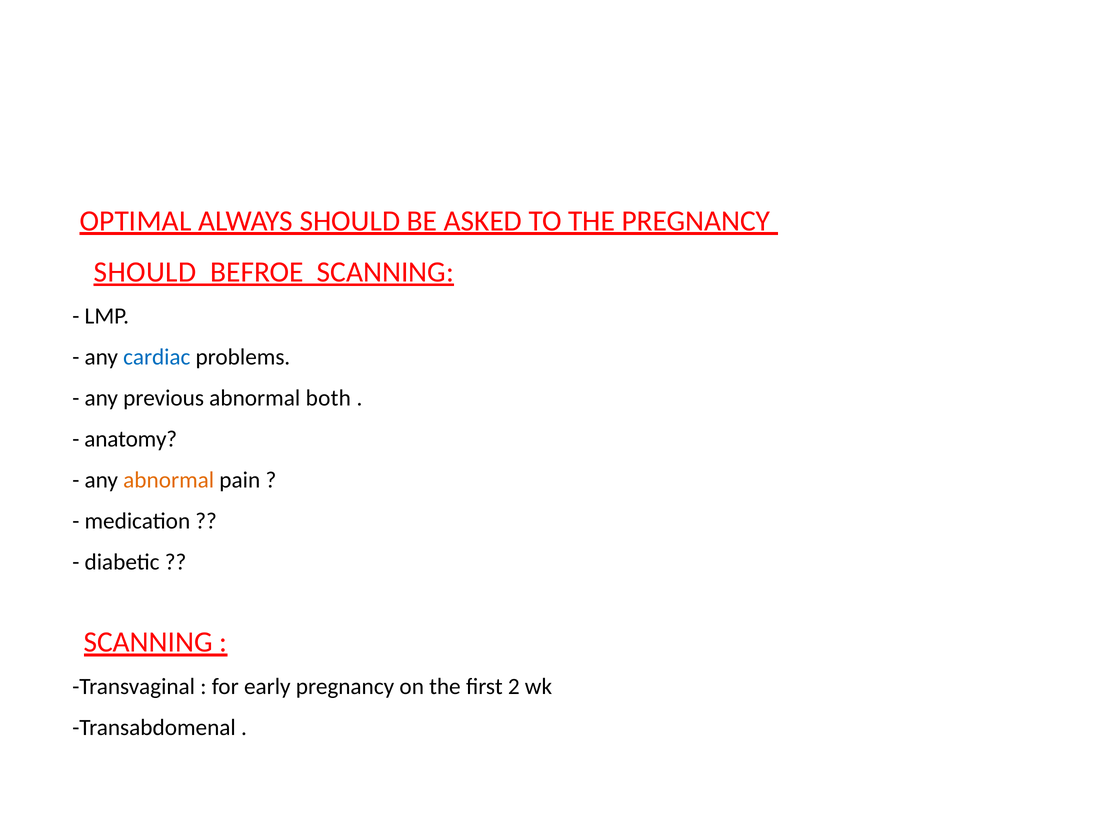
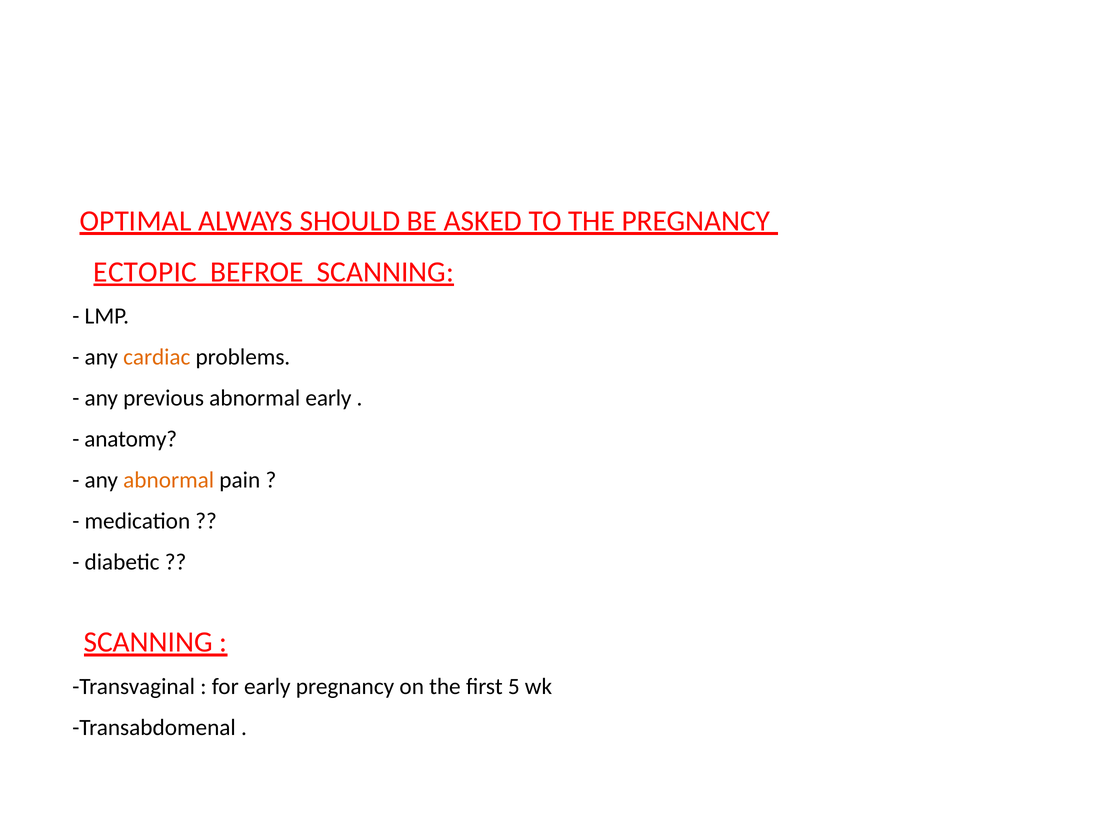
SHOULD: SHOULD -> ECTOPIC (145, 272)
cardiac colour: blue -> orange (157, 357)
abnormal both: both -> early (328, 398)
2: 2 -> 5 (514, 686)
